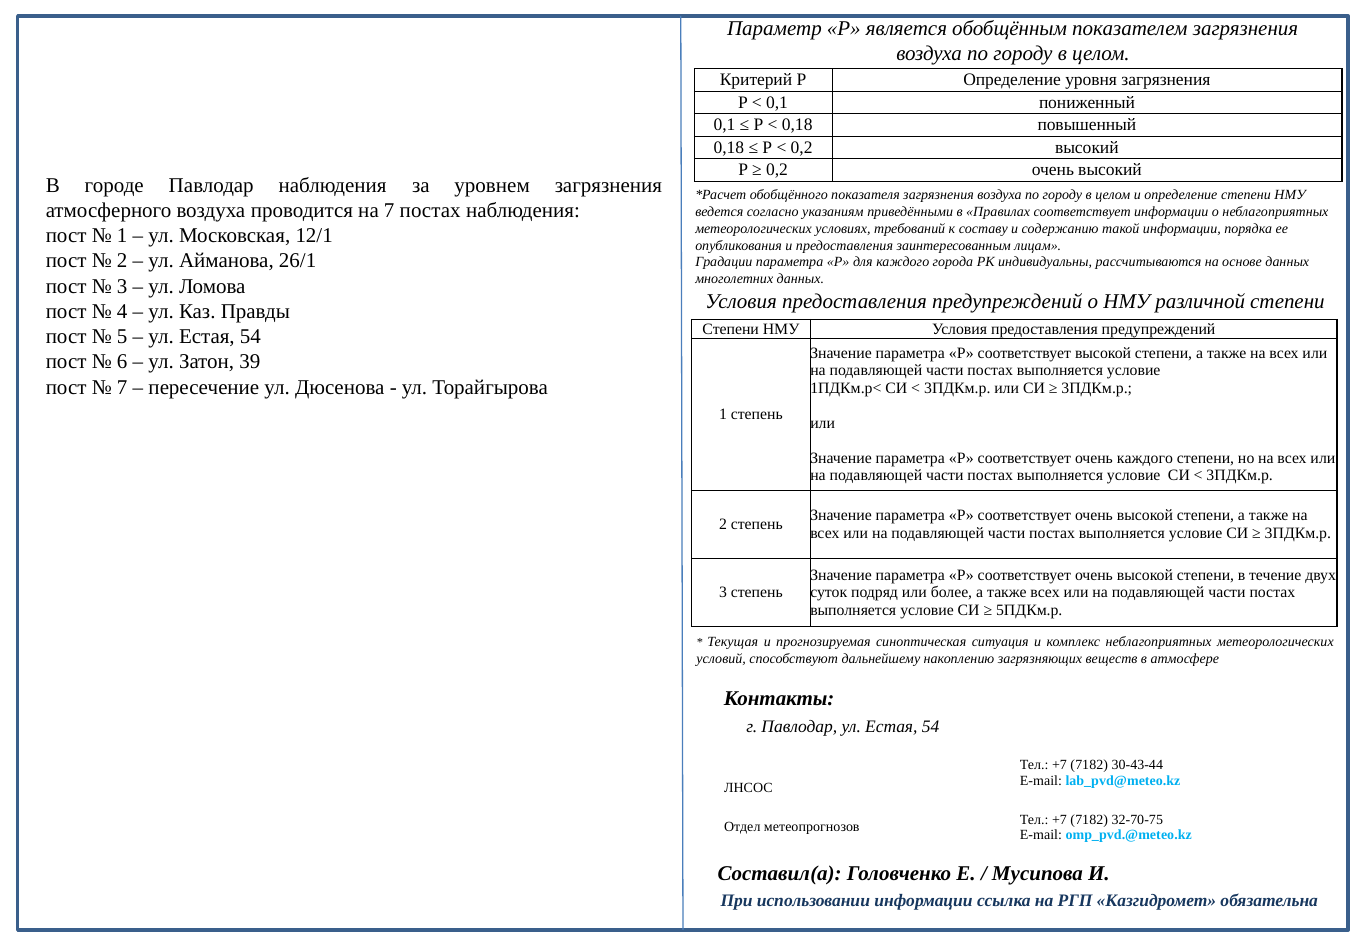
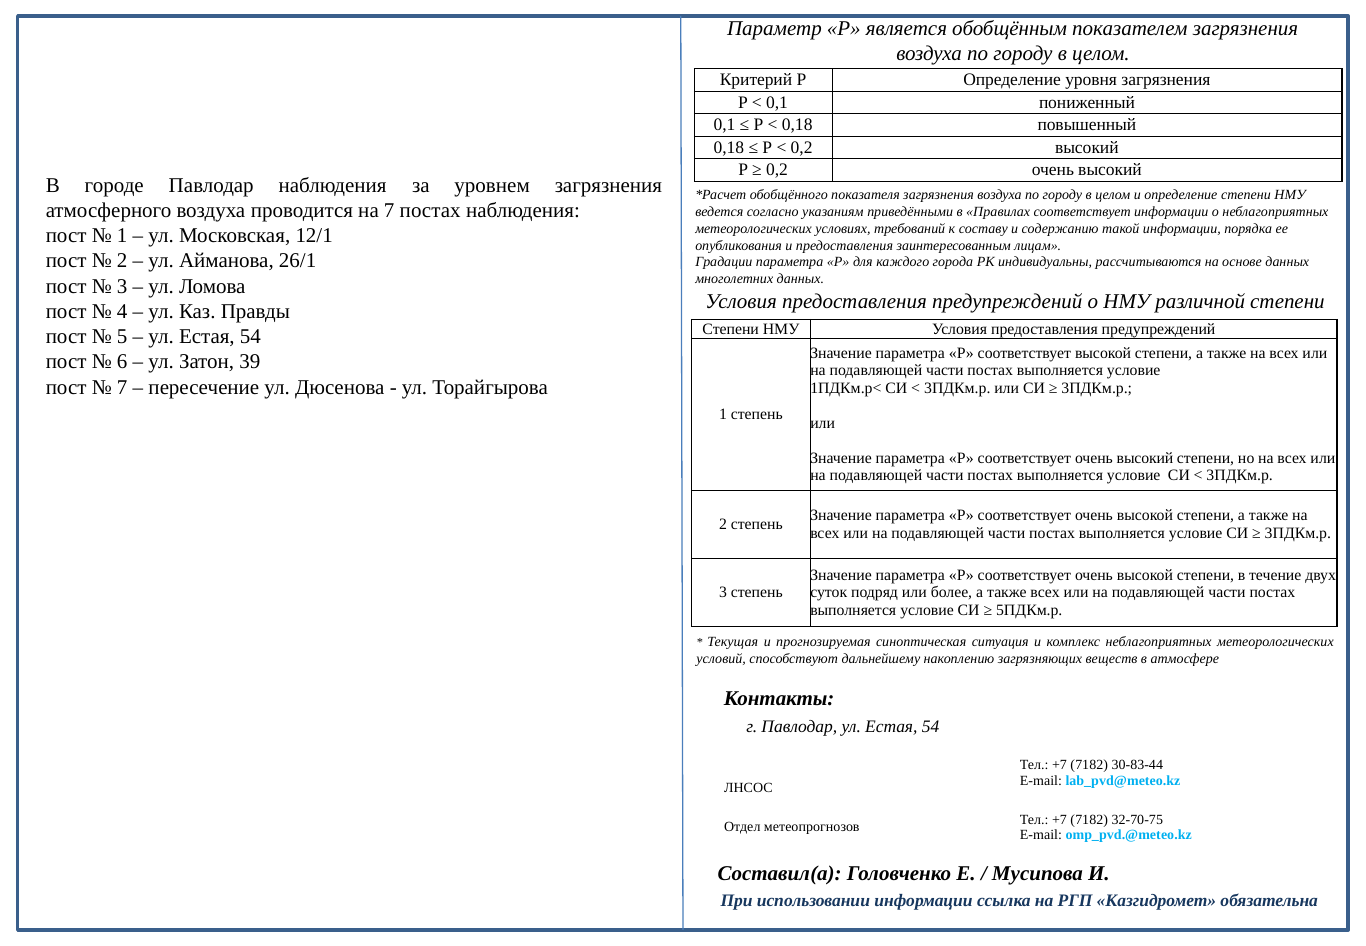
соответствует очень каждого: каждого -> высокий (1145, 458)
30-43-44: 30-43-44 -> 30-83-44 (1137, 765)
